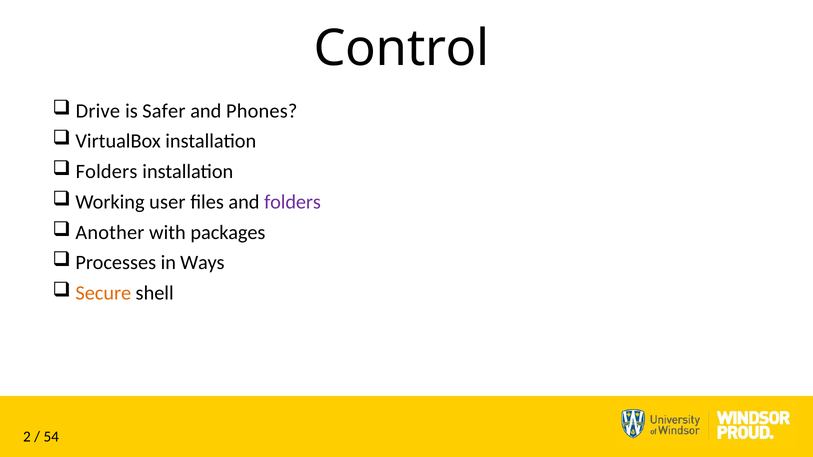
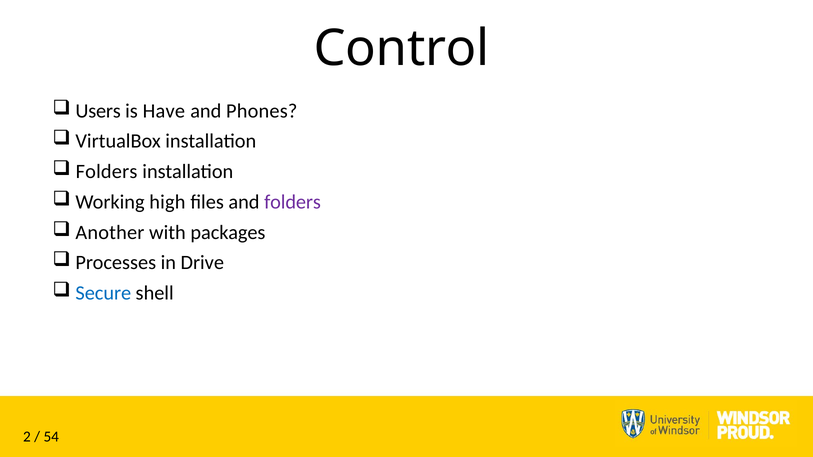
Drive: Drive -> Users (98, 111)
Safer: Safer -> Have (164, 111)
user: user -> high (167, 202)
Ways: Ways -> Drive (202, 263)
Secure colour: orange -> blue (103, 293)
